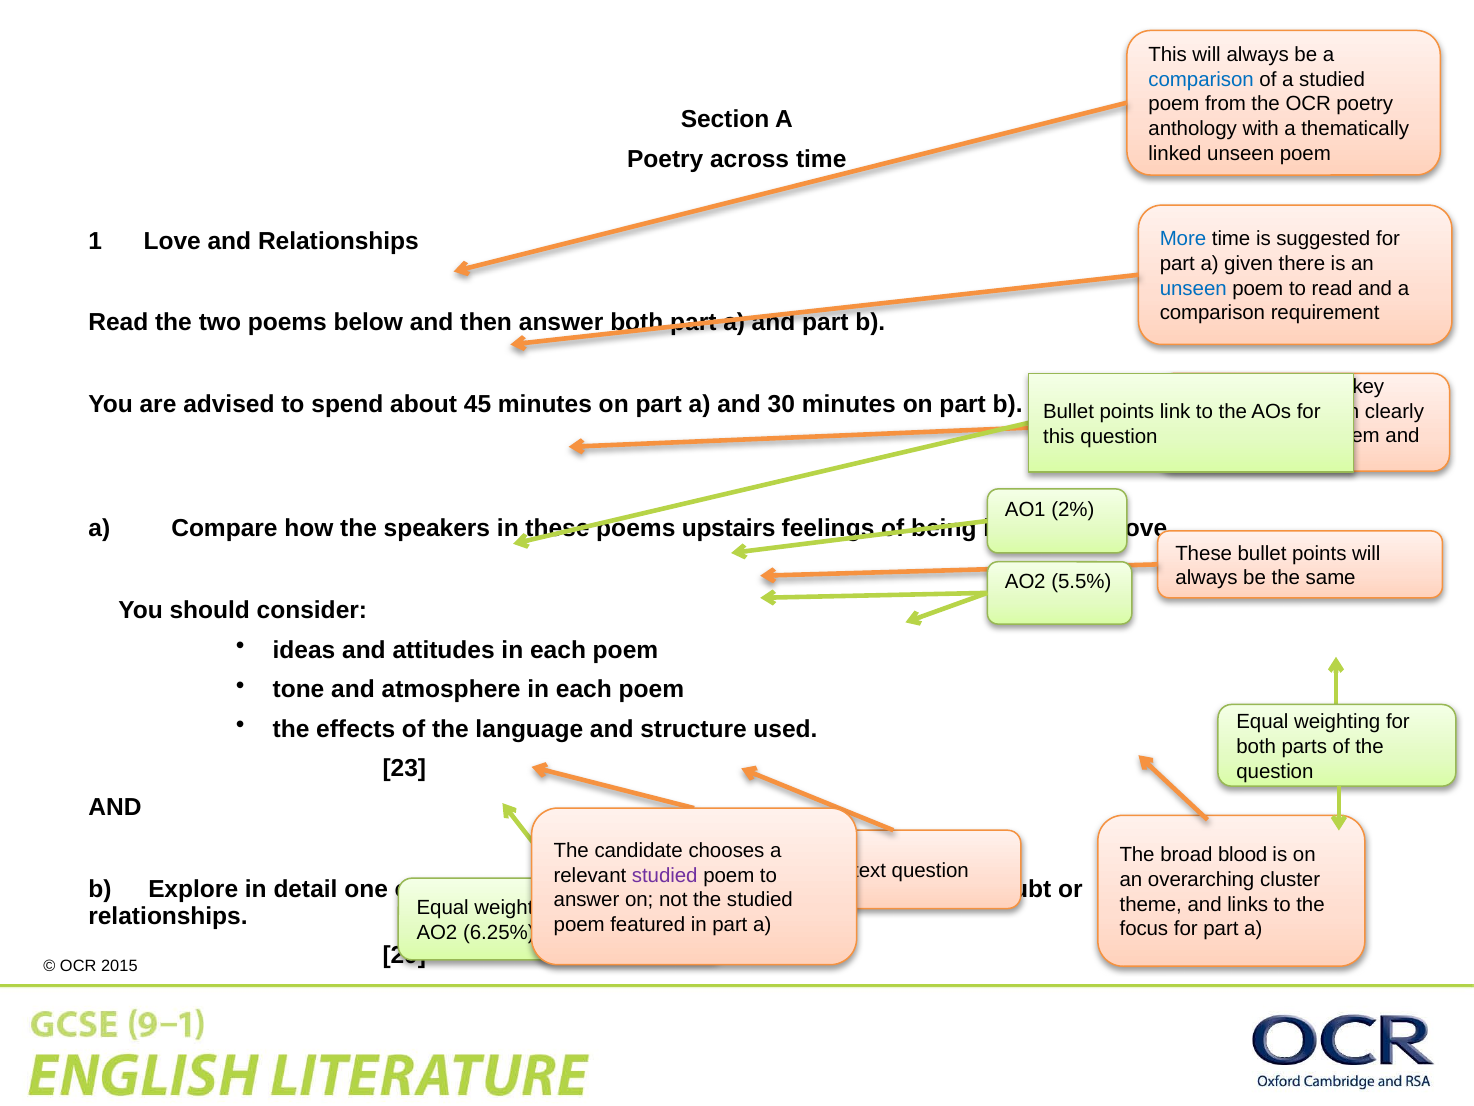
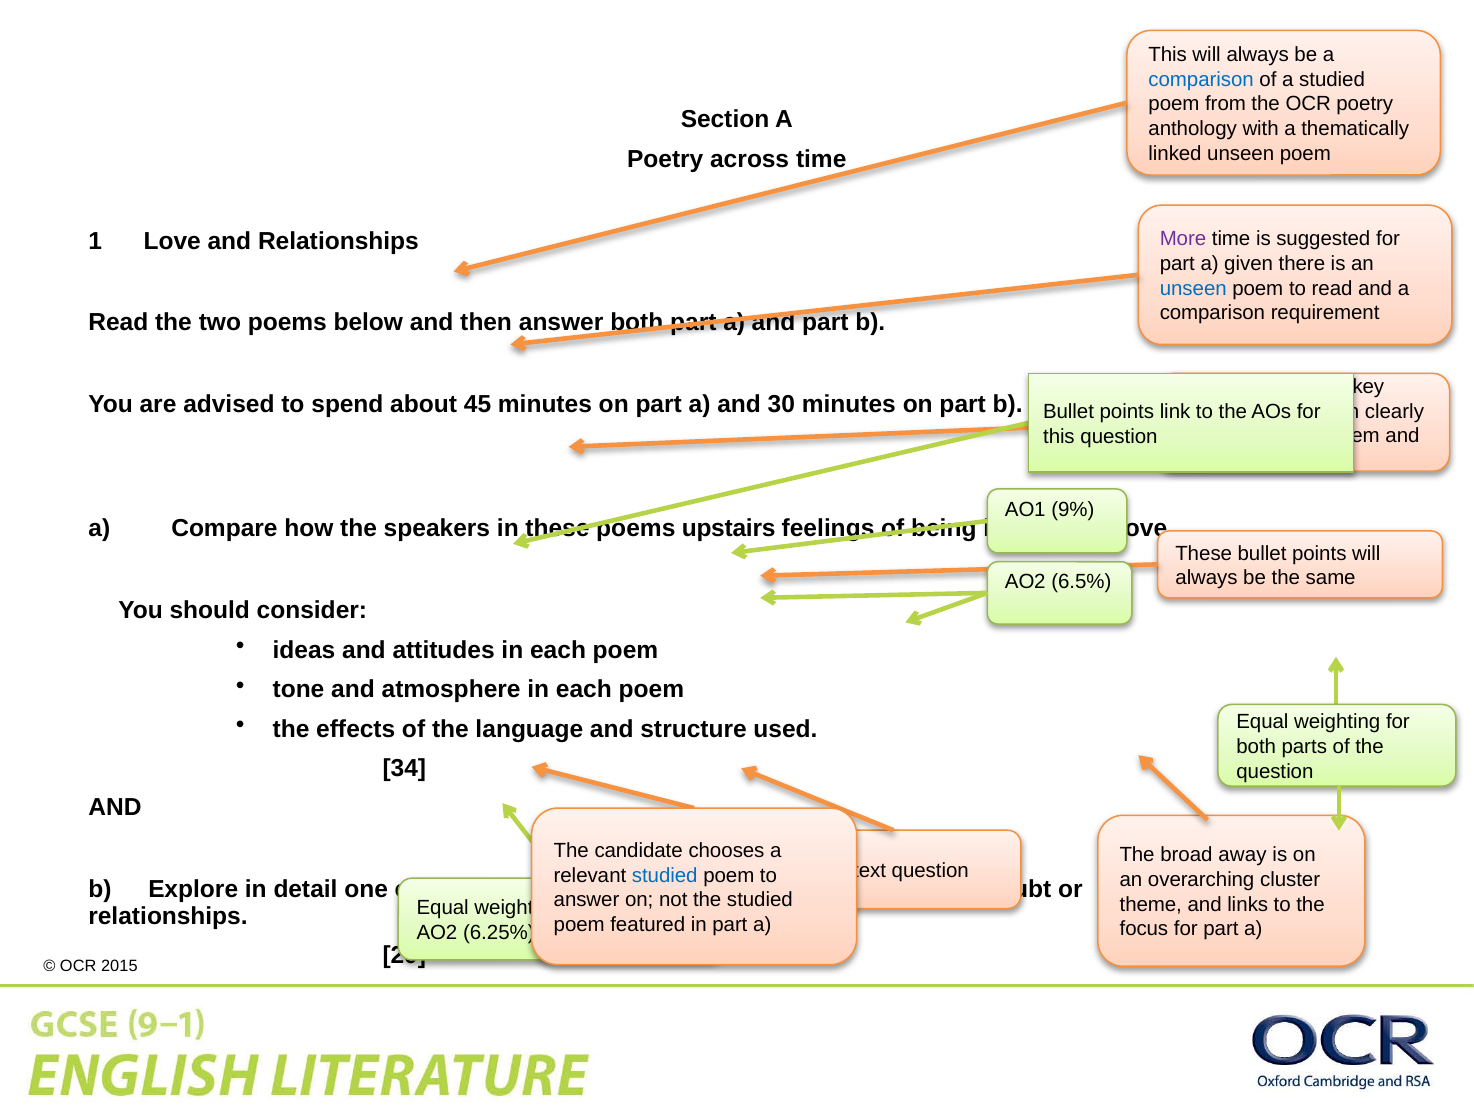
More colour: blue -> purple (1183, 239)
2%: 2% -> 9% (1073, 510)
5.5%: 5.5% -> 6.5% (1081, 582)
23: 23 -> 34 (404, 768)
blood: blood -> away (1242, 855)
studied colour: purple -> blue (665, 875)
